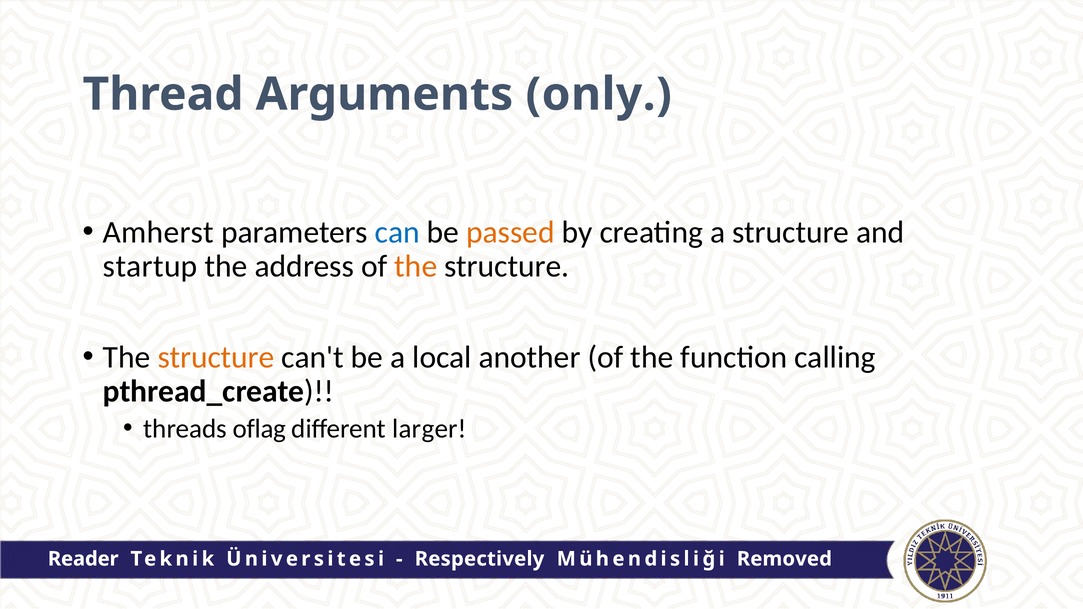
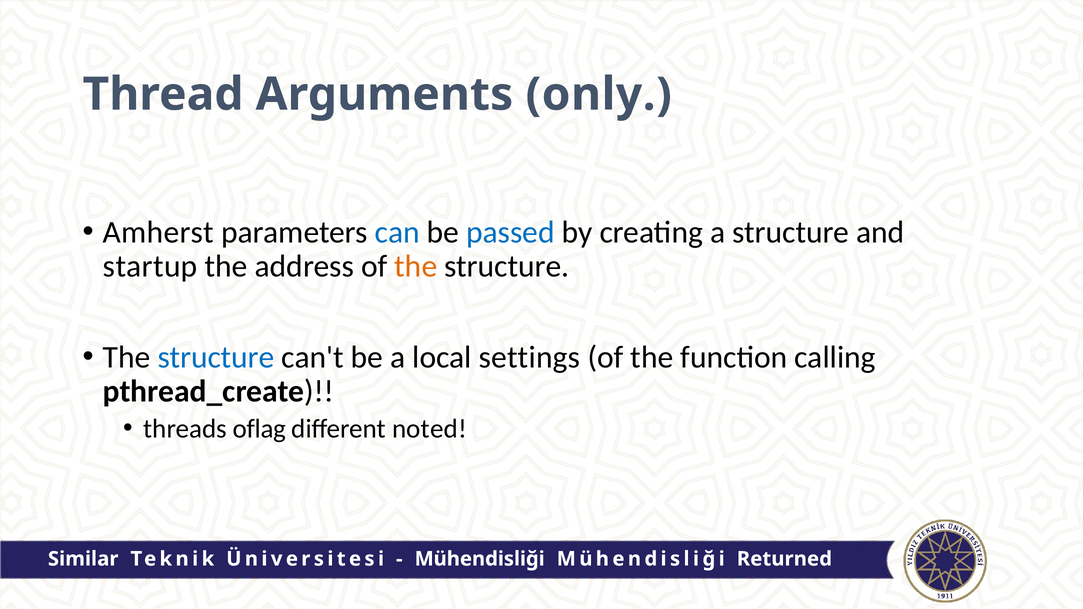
passed colour: orange -> blue (510, 232)
structure colour: orange -> blue (216, 357)
another: another -> settings (530, 357)
larger: larger -> noted (430, 429)
Reader: Reader -> Similar (83, 559)
Respectively: Respectively -> Mühendisliği (480, 559)
Removed: Removed -> Returned (784, 559)
